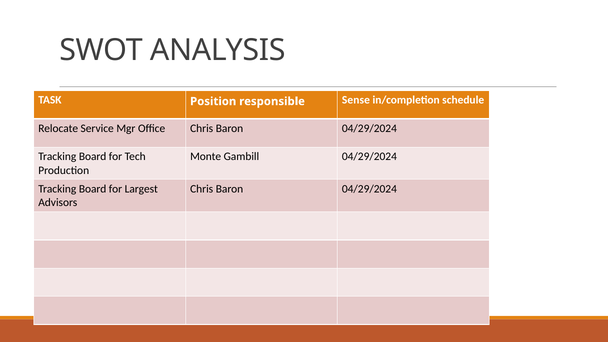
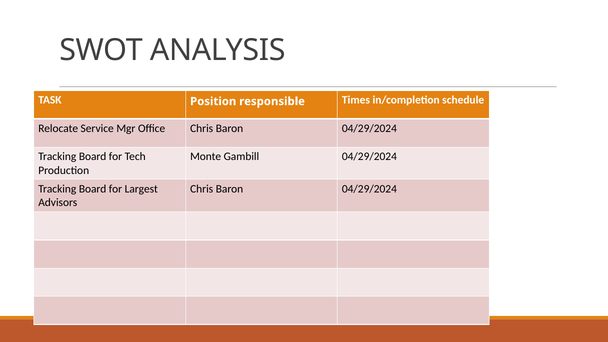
Sense: Sense -> Times (356, 100)
